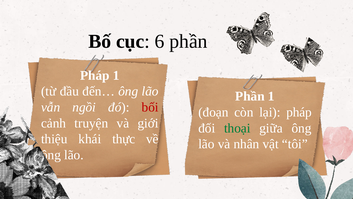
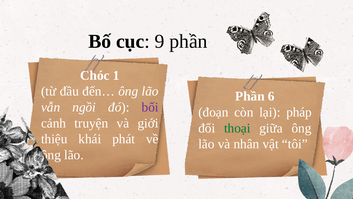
6: 6 -> 9 (160, 41)
Pháp: Pháp -> Chóc (95, 75)
Phần 1: 1 -> 6 (271, 96)
bối colour: red -> purple (150, 107)
thực: thực -> phát (124, 139)
